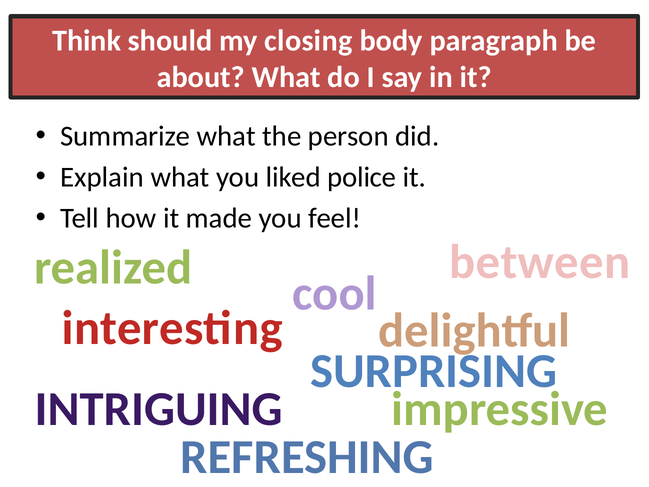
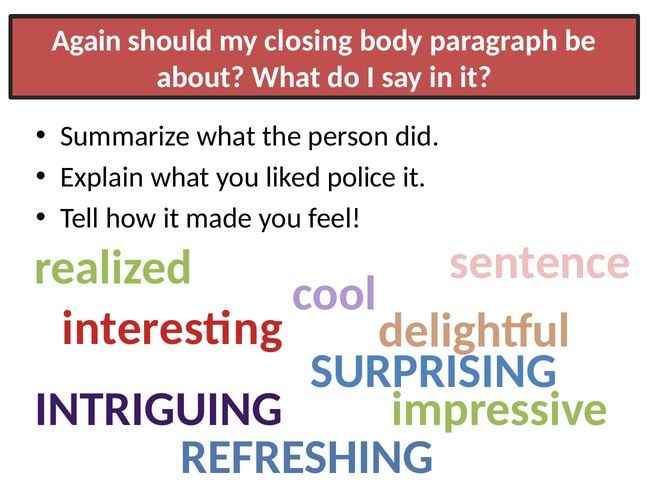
Think: Think -> Again (87, 41)
between: between -> sentence (540, 262)
